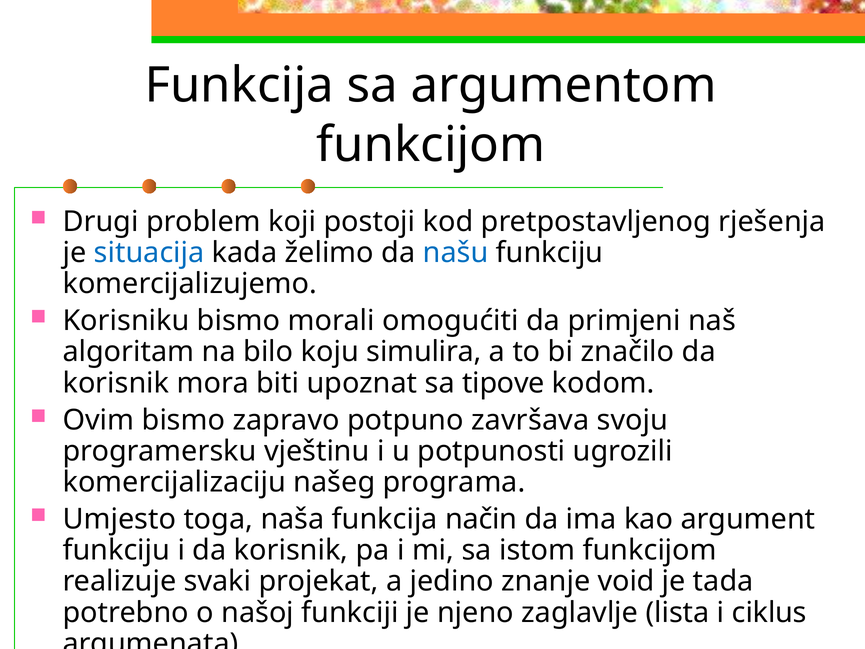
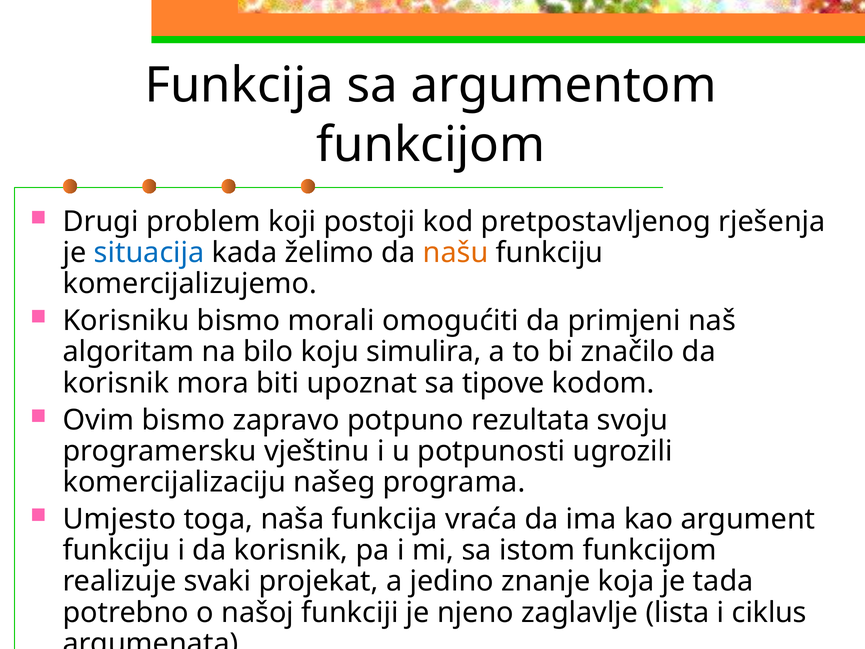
našu colour: blue -> orange (456, 253)
završava: završava -> rezultata (530, 420)
način: način -> vraća (481, 519)
void: void -> koja (626, 581)
